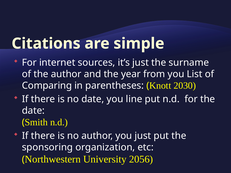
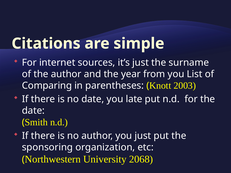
2030: 2030 -> 2003 (185, 86)
line: line -> late (134, 99)
2056: 2056 -> 2068 (141, 159)
